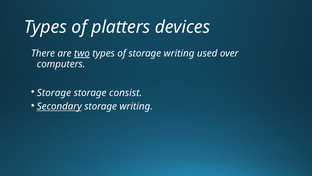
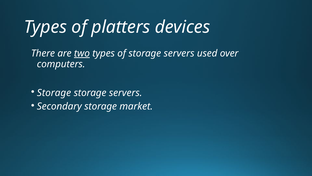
of storage writing: writing -> servers (179, 53)
consist: consist -> servers (126, 93)
Secondary underline: present -> none (59, 106)
writing: writing -> market (136, 106)
